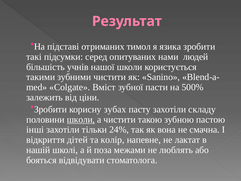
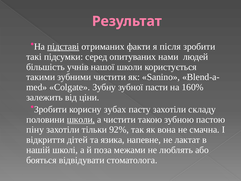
підставі underline: none -> present (63, 47)
тимол: тимол -> факти (139, 47)
язика: язика -> після (170, 47)
Вміст: Вміст -> Зубну (104, 87)
500%: 500% -> 160% (193, 87)
інші: інші -> піну (35, 130)
24%: 24% -> 92% (119, 130)
колір: колір -> язика (113, 140)
